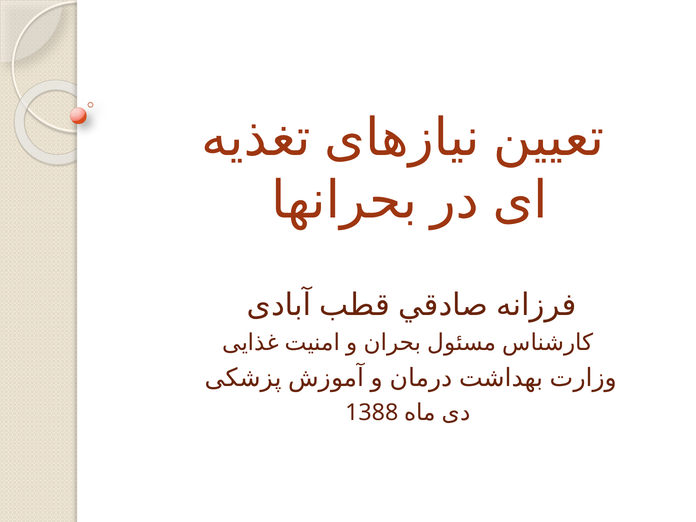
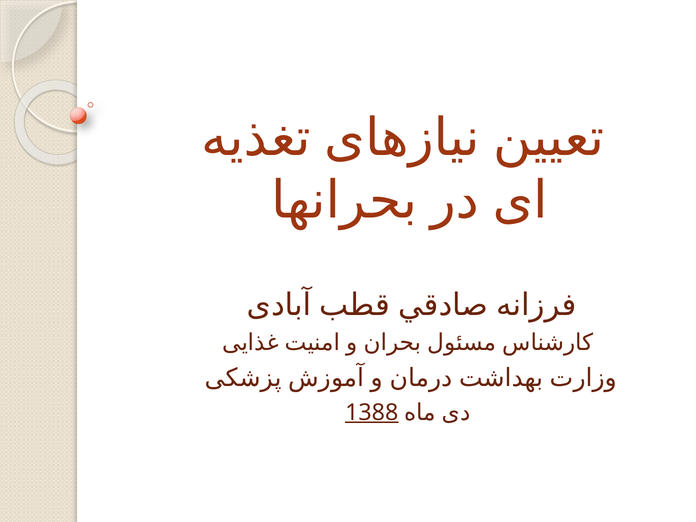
1388 underline: none -> present (372, 412)
